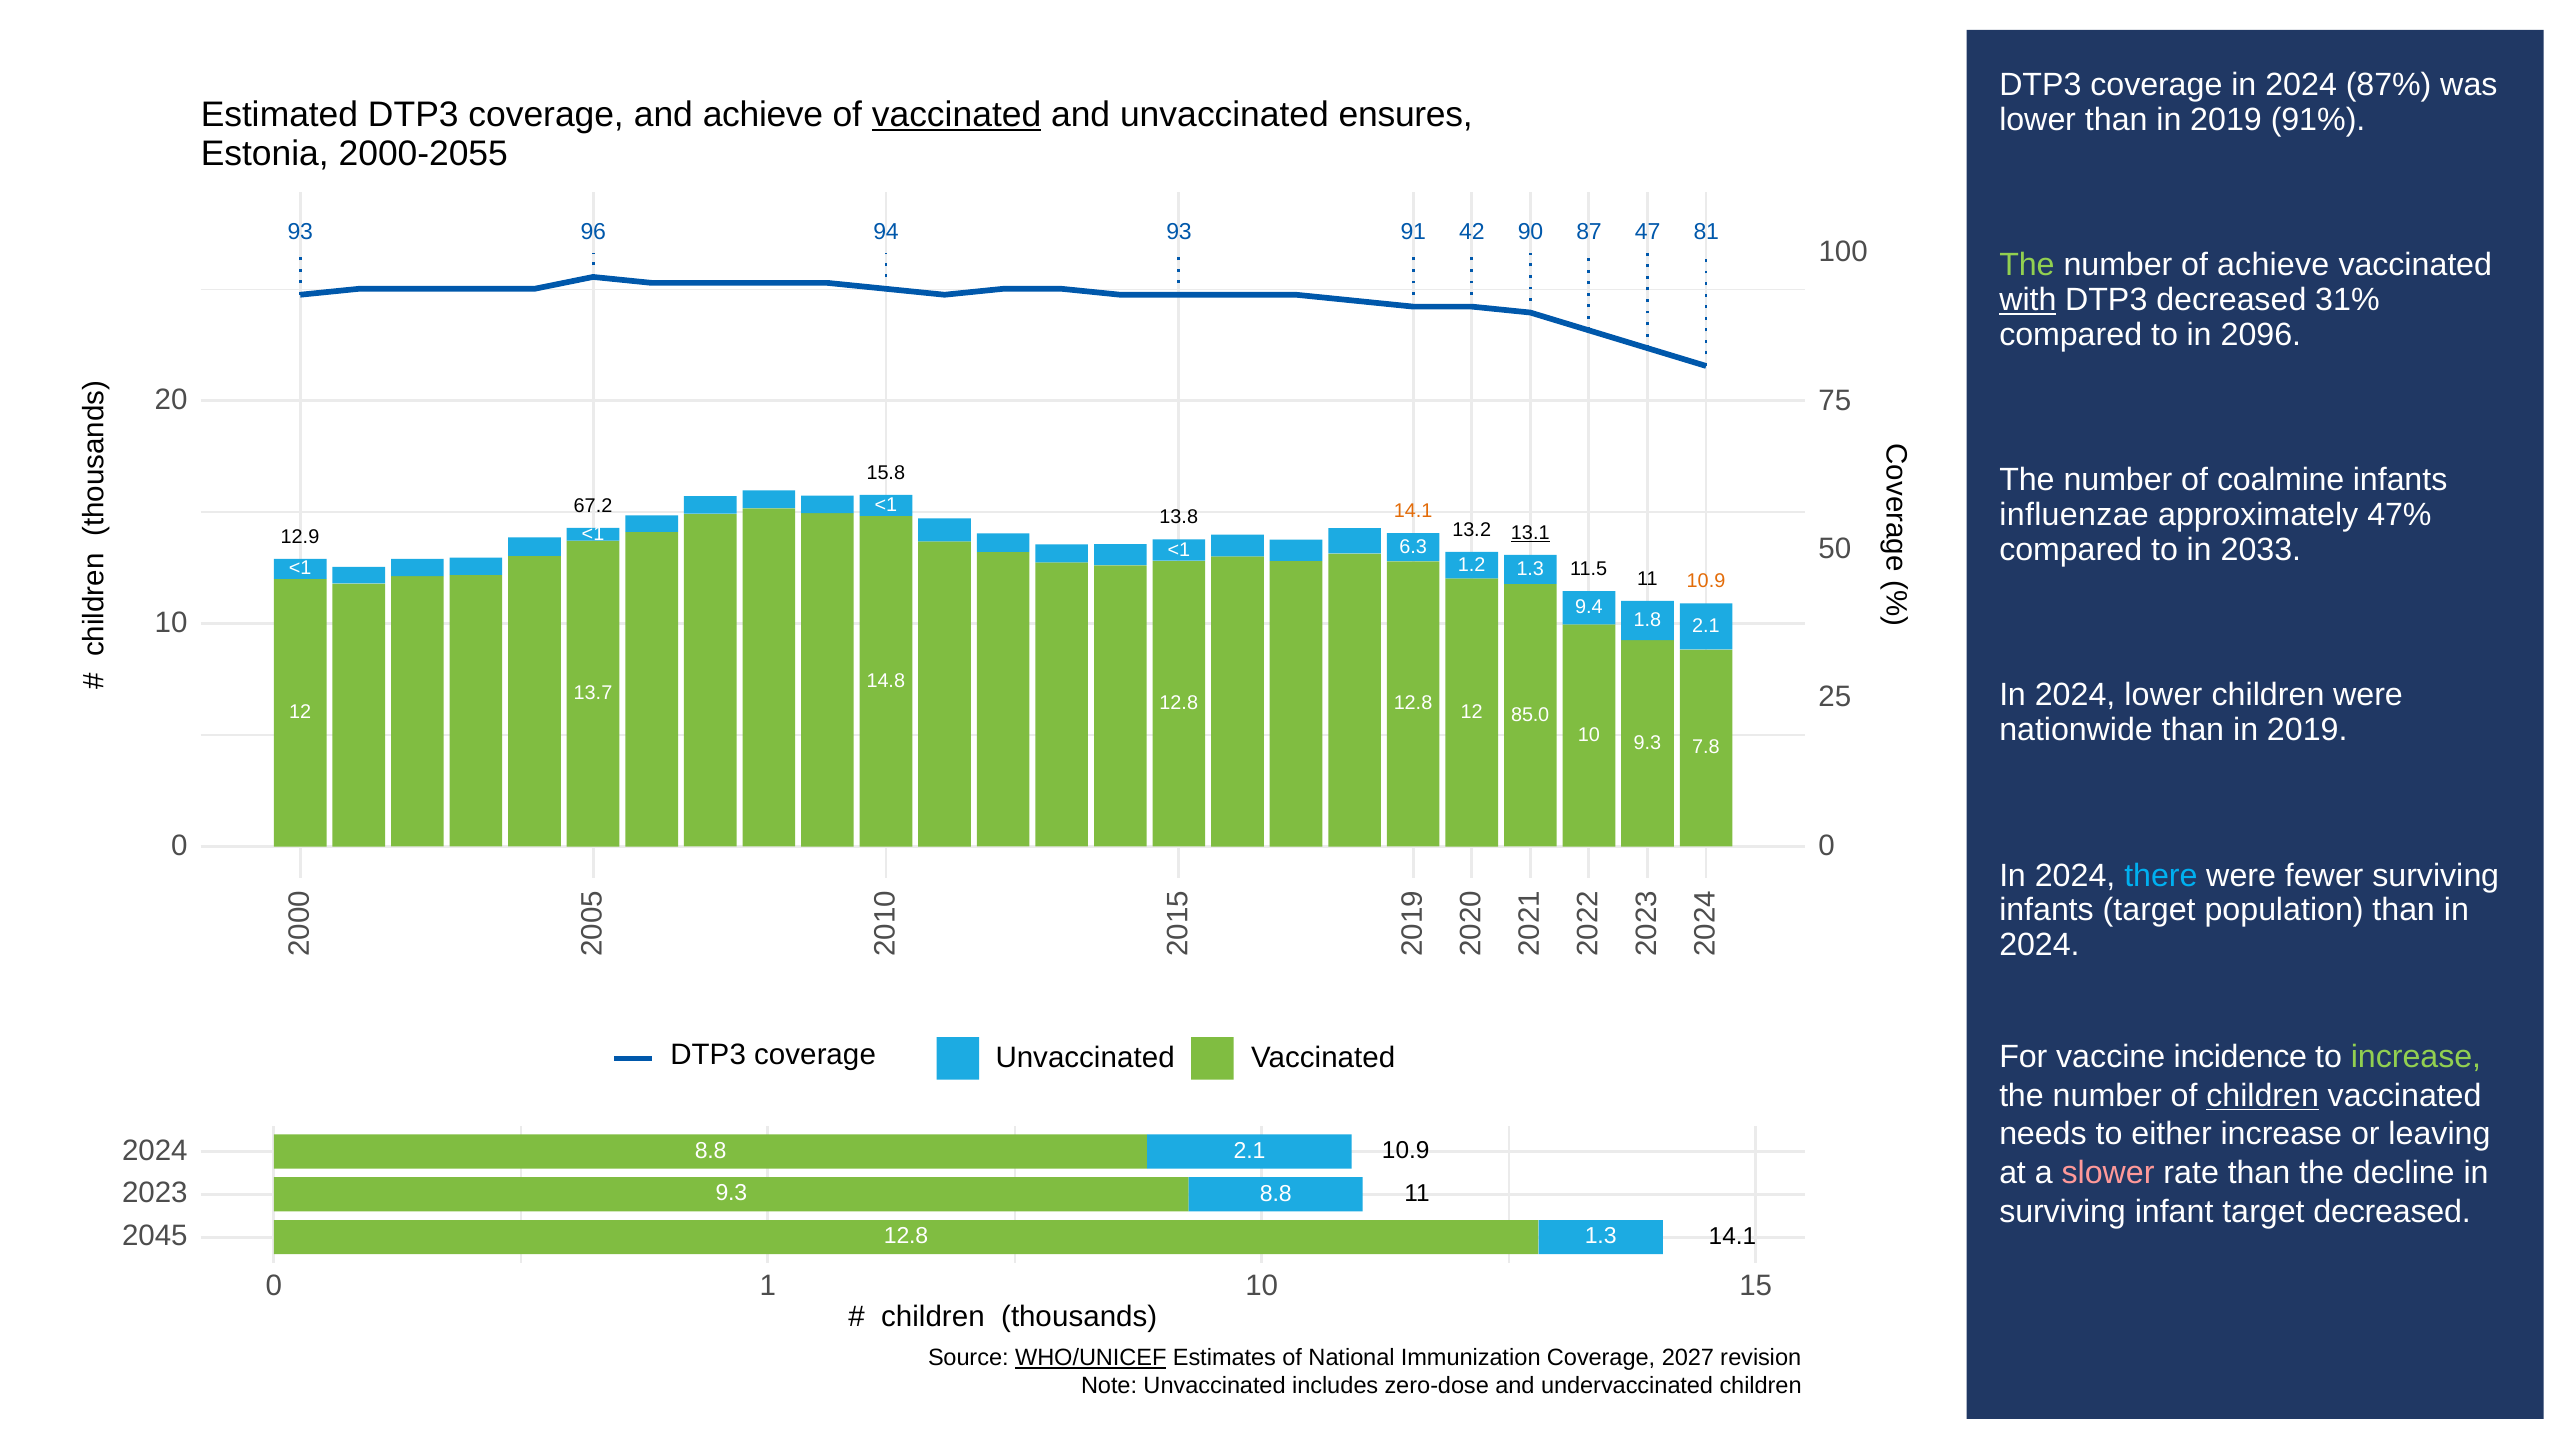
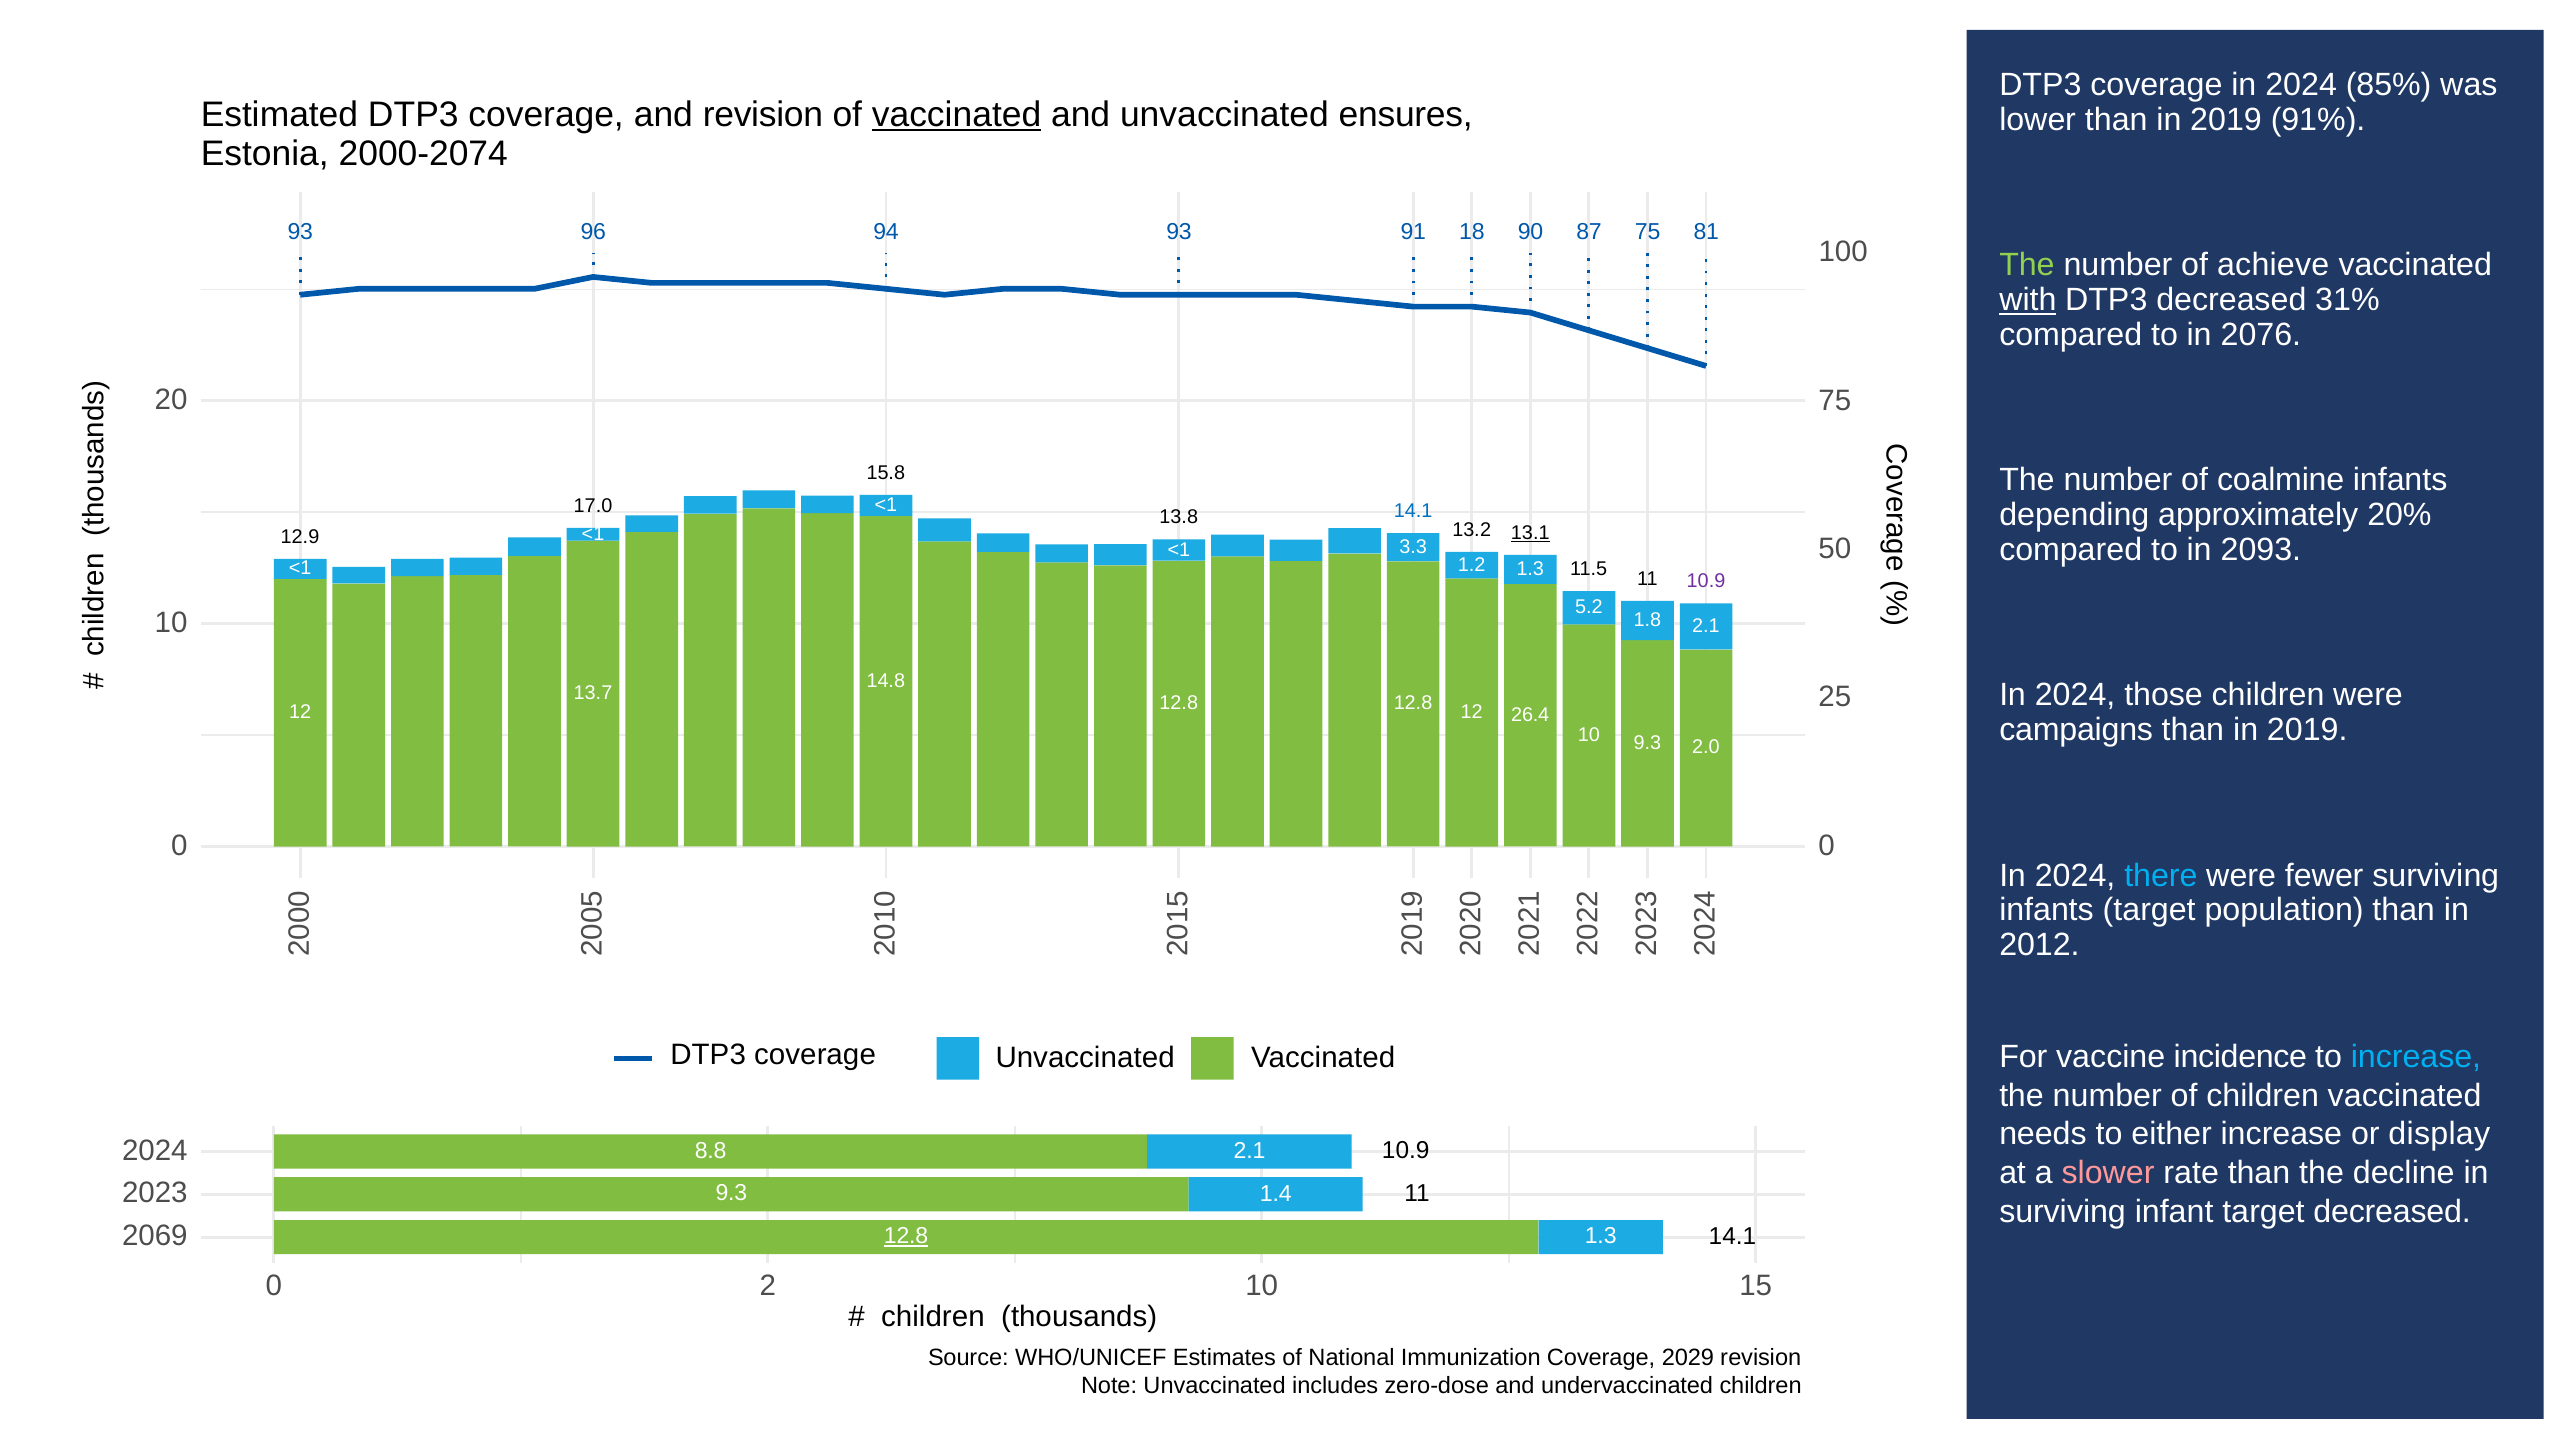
87%: 87% -> 85% (2389, 85)
and achieve: achieve -> revision (763, 114)
2000-2055: 2000-2055 -> 2000-2074 (423, 154)
42: 42 -> 18 (1472, 232)
87 47: 47 -> 75 (1648, 232)
2096: 2096 -> 2076 (2261, 335)
67.2: 67.2 -> 17.0 (593, 506)
influenzae: influenzae -> depending (2074, 515)
47%: 47% -> 20% (2399, 515)
14.1 colour: orange -> blue (1413, 511)
2033: 2033 -> 2093 (2261, 550)
6.3: 6.3 -> 3.3 (1413, 547)
10.9 colour: orange -> purple (1706, 581)
9.4: 9.4 -> 5.2 (1589, 607)
2024 lower: lower -> those (2164, 695)
85.0: 85.0 -> 26.4 (1530, 715)
nationwide: nationwide -> campaigns (2076, 730)
7.8: 7.8 -> 2.0 (1706, 747)
2024: 2024 -> 2012 (2039, 945)
increase colour: light green -> light blue (2416, 1057)
children underline: present -> none (2263, 1096)
leaving: leaving -> display (2439, 1134)
9.3 8.8: 8.8 -> 1.4 (1276, 1193)
2045: 2045 -> 2069 (155, 1236)
12.8 underline: none -> present (906, 1236)
1: 1 -> 2 (768, 1286)
WHO/UNICEF underline: present -> none (1091, 1358)
2027: 2027 -> 2029 (1688, 1358)
